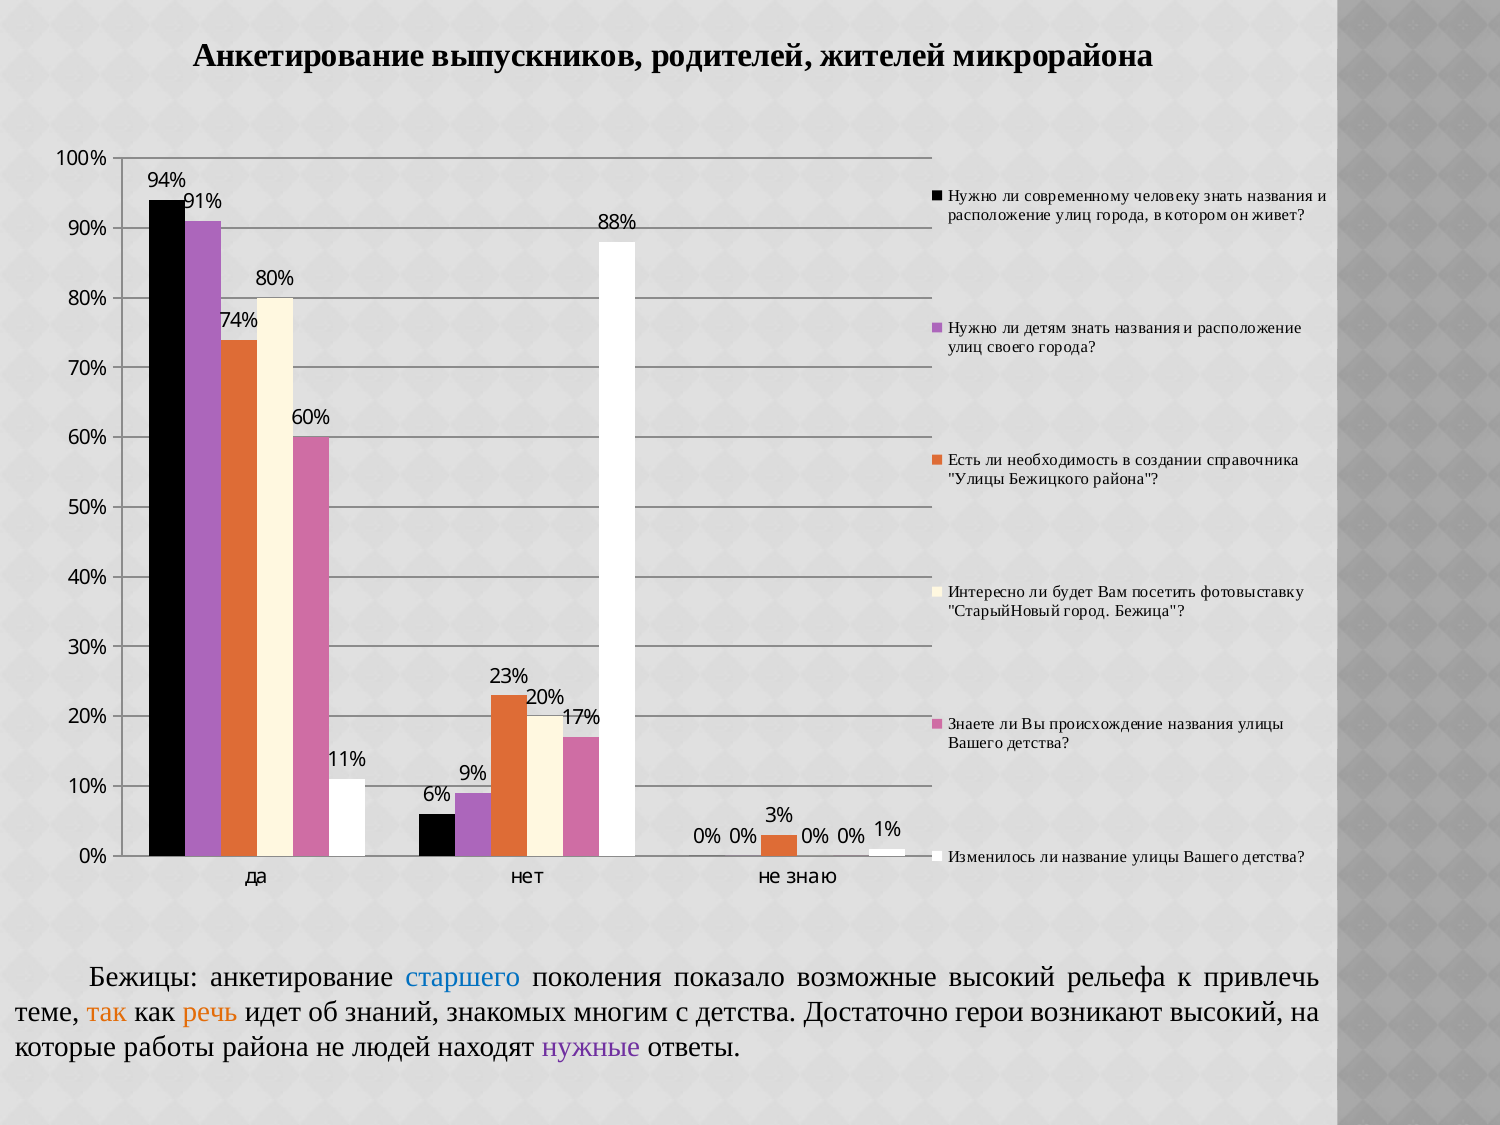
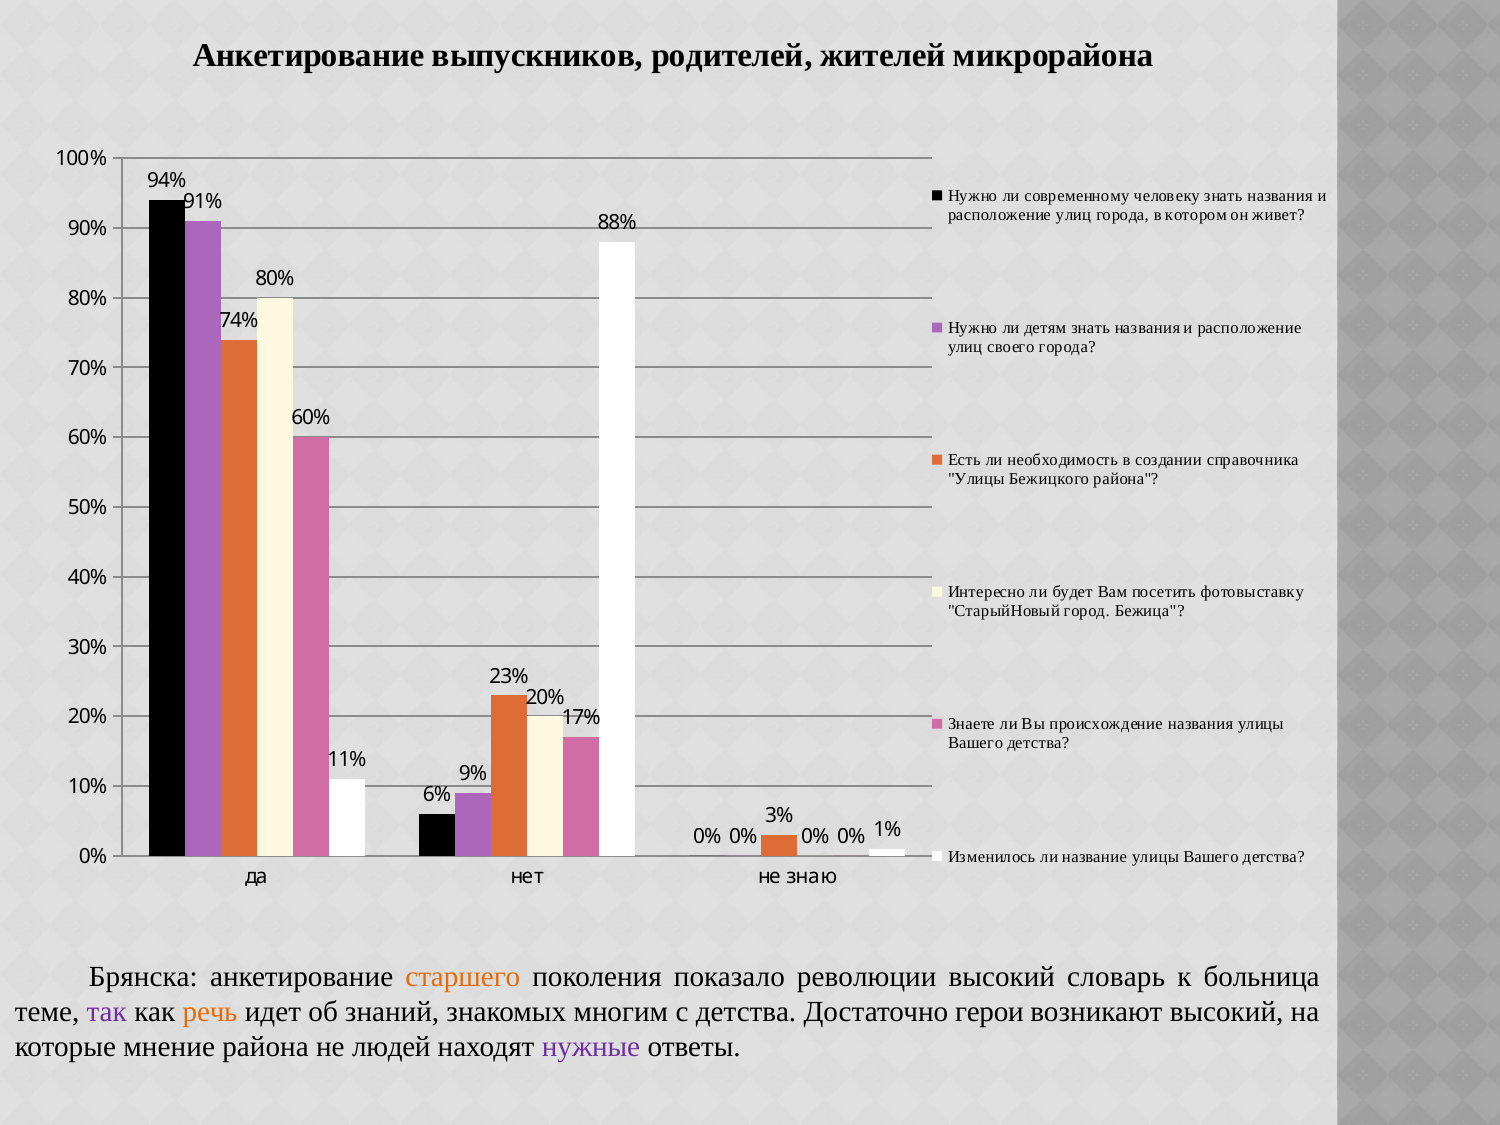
Бежицы: Бежицы -> Брянска (143, 977)
старшего colour: blue -> orange (463, 977)
возможные: возможные -> революции (867, 977)
рельефа: рельефа -> словарь (1116, 977)
привлечь: привлечь -> больница (1262, 977)
так colour: orange -> purple (107, 1012)
работы: работы -> мнение (169, 1047)
